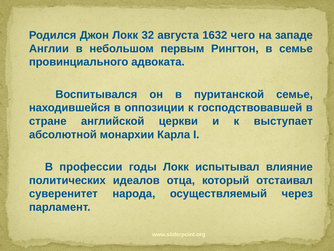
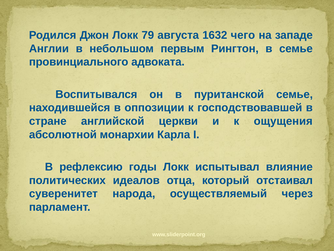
32: 32 -> 79 (148, 35)
выступает: выступает -> ощущения (283, 121)
профессии: профессии -> рефлексию (91, 167)
